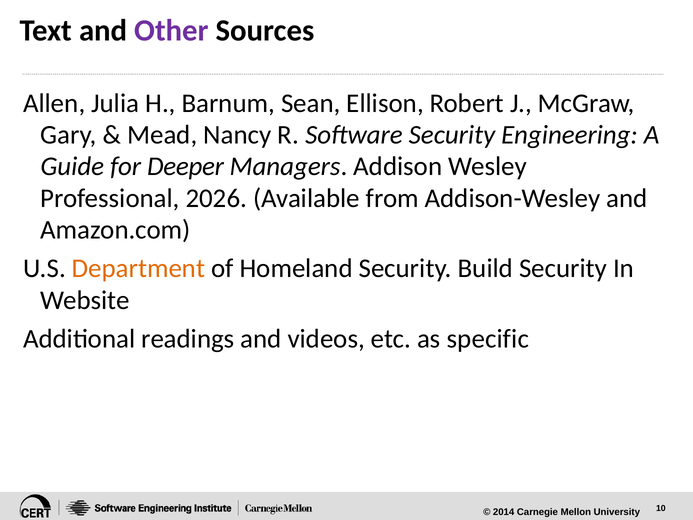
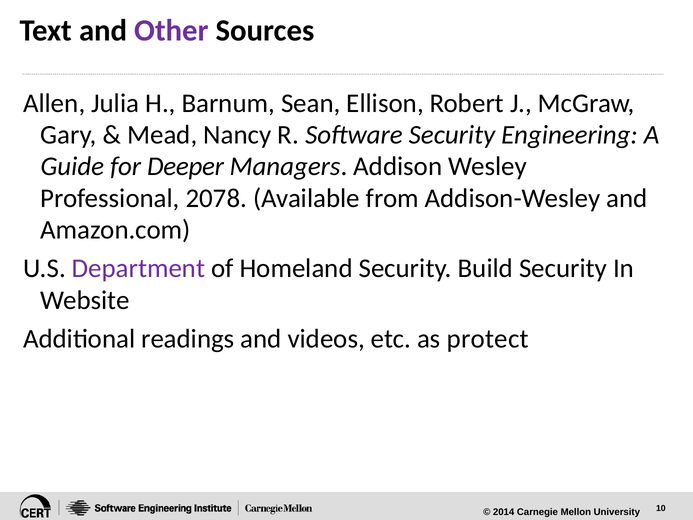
2026: 2026 -> 2078 (216, 198)
Department colour: orange -> purple (138, 268)
specific: specific -> protect (488, 339)
